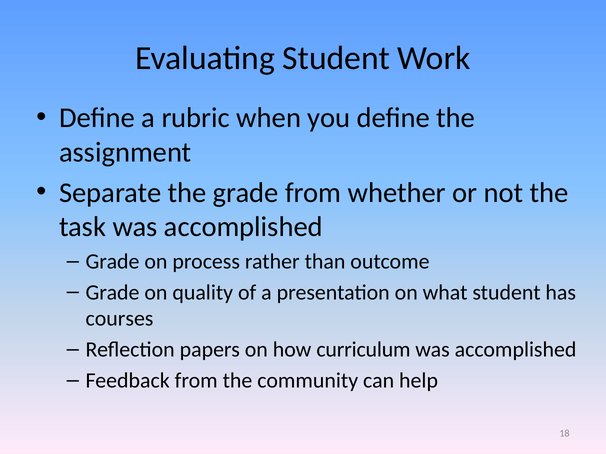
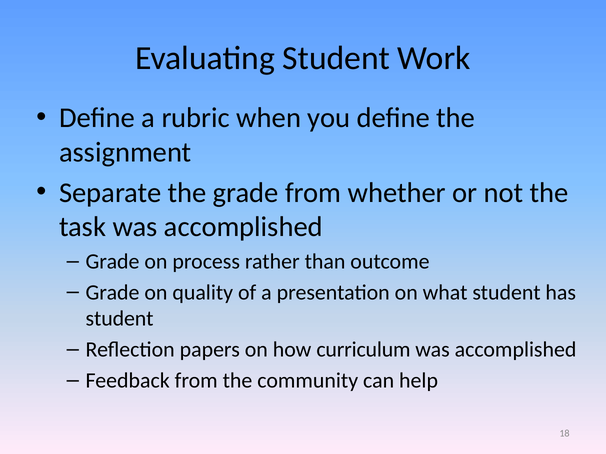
courses: courses -> student (120, 319)
